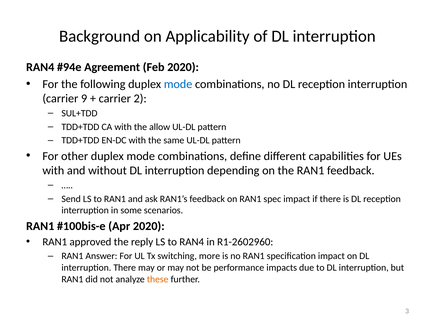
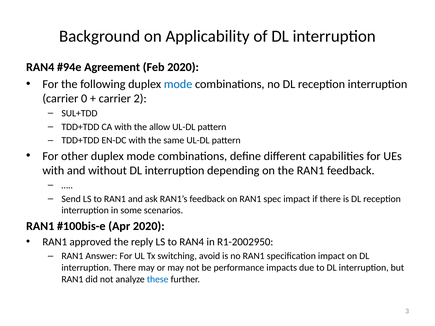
9: 9 -> 0 (84, 99)
R1-2602960: R1-2602960 -> R1-2002950 (245, 242)
more: more -> avoid (210, 256)
these colour: orange -> blue (158, 279)
